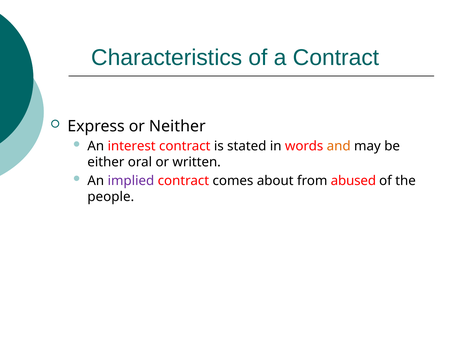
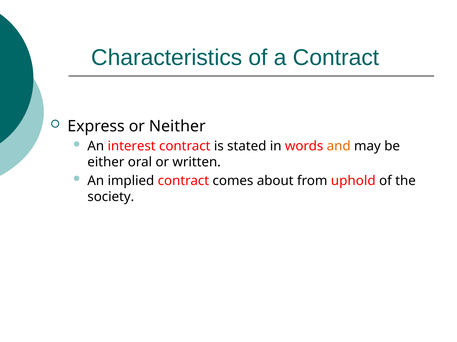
implied colour: purple -> black (131, 181)
abused: abused -> uphold (353, 181)
people: people -> society (111, 197)
